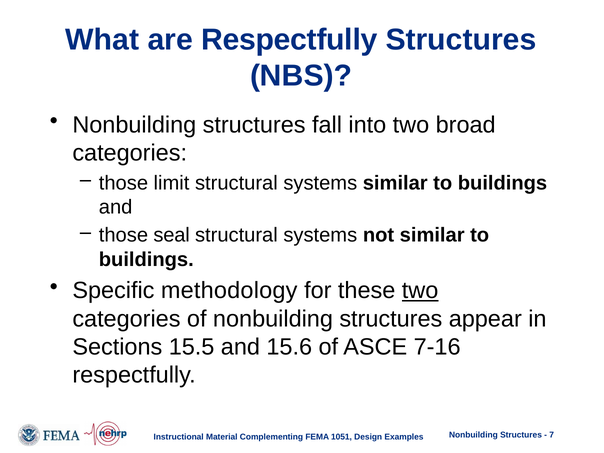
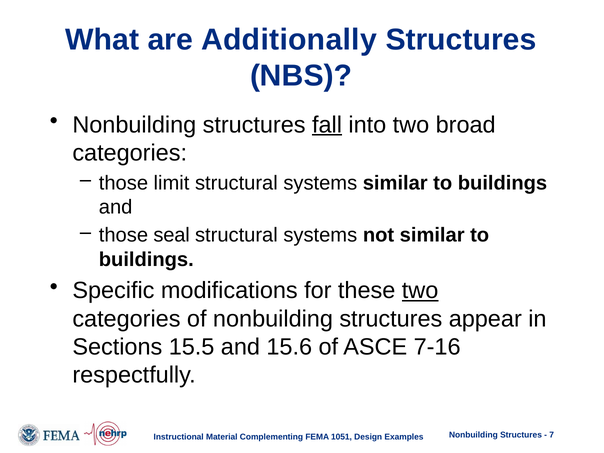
are Respectfully: Respectfully -> Additionally (289, 40)
fall underline: none -> present (327, 125)
methodology: methodology -> modifications (229, 291)
